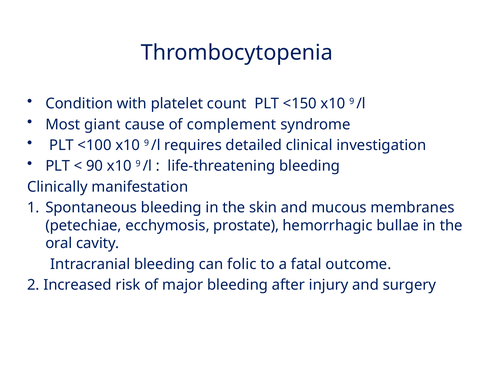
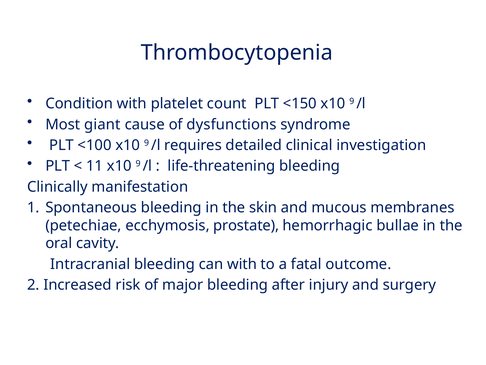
complement: complement -> dysfunctions (232, 124)
90: 90 -> 11 (95, 166)
can folic: folic -> with (242, 264)
